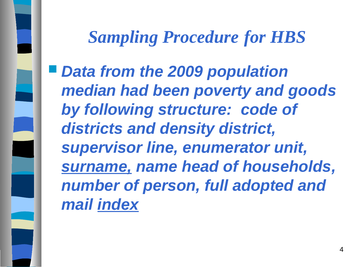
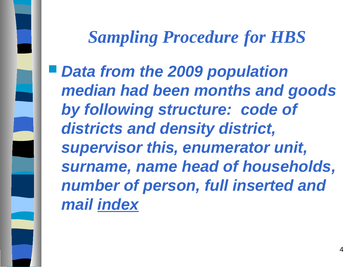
poverty: poverty -> months (223, 91)
line: line -> this (163, 148)
surname underline: present -> none (97, 167)
adopted: adopted -> inserted (263, 186)
